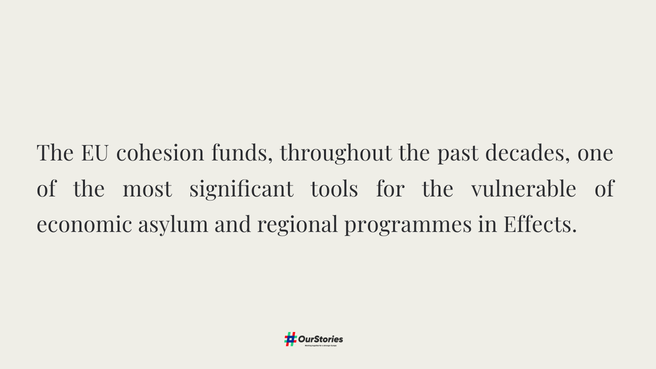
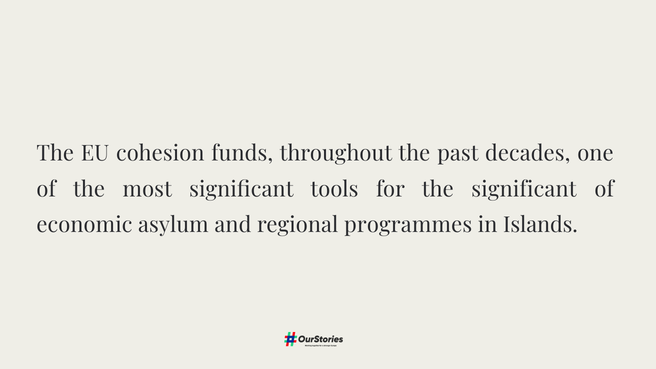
the vulnerable: vulnerable -> significant (524, 189)
Effects: Effects -> Islands (540, 225)
